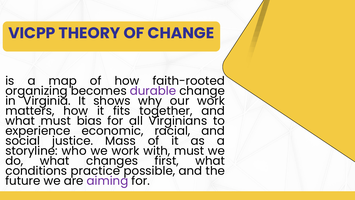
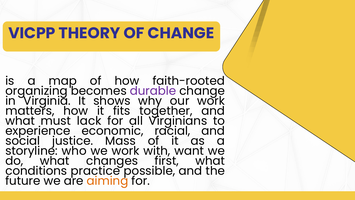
bias: bias -> lack (89, 121)
with must: must -> want (189, 151)
aiming colour: purple -> orange (108, 181)
